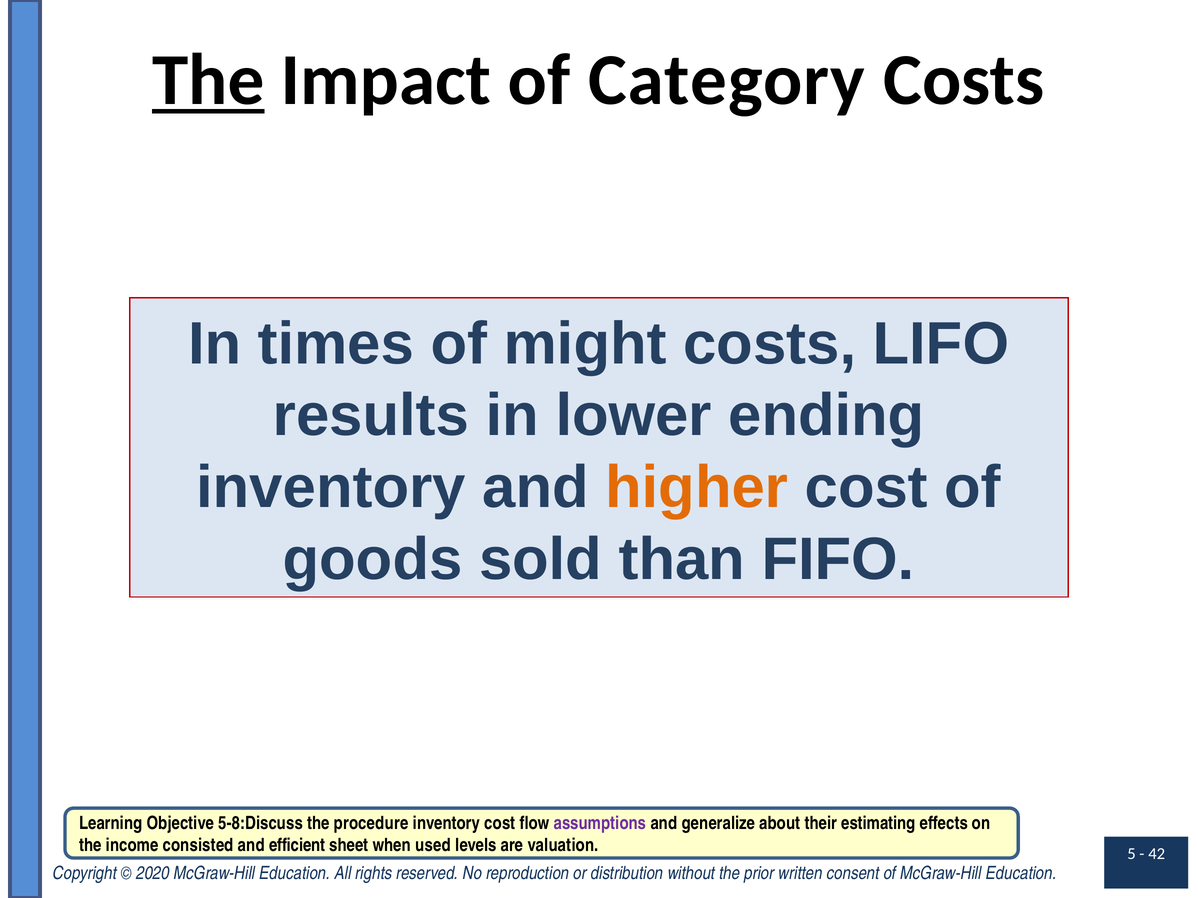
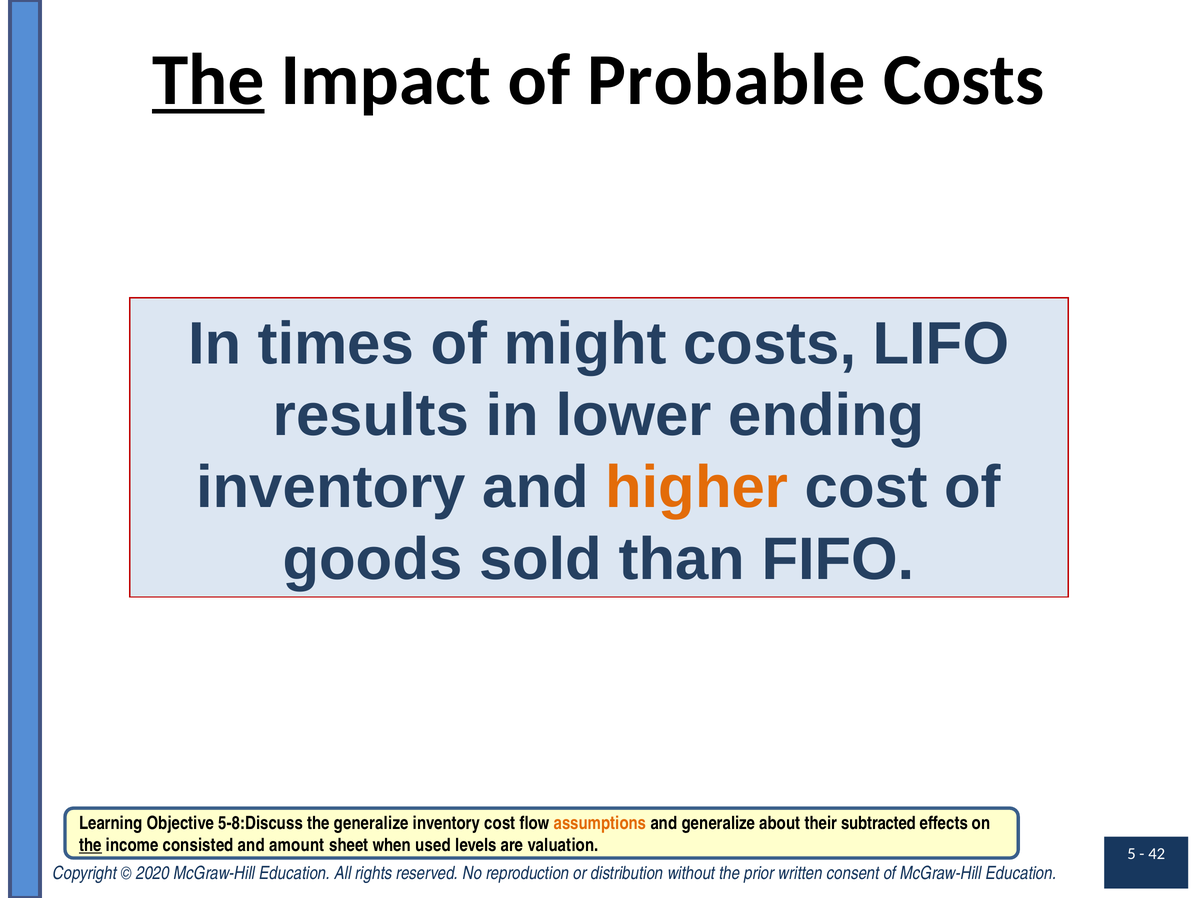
Category: Category -> Probable (726, 80)
the procedure: procedure -> generalize (371, 824)
assumptions colour: purple -> orange (600, 824)
estimating: estimating -> subtracted (879, 824)
the underline: none -> present (90, 846)
efficient: efficient -> amount (297, 846)
